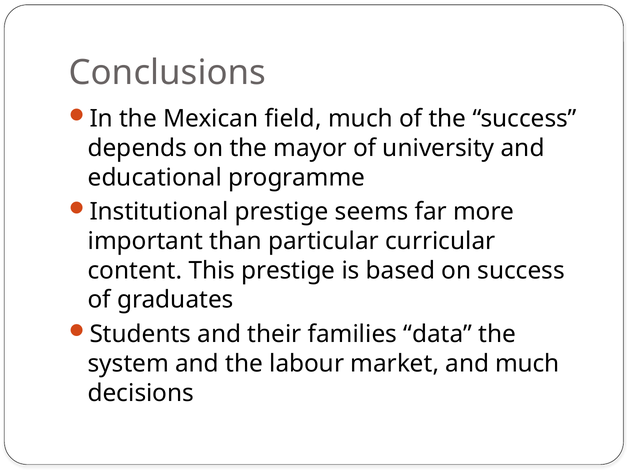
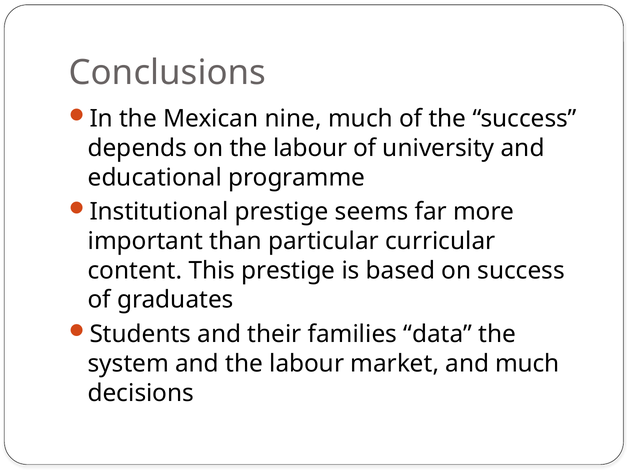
field: field -> nine (293, 119)
on the mayor: mayor -> labour (310, 148)
